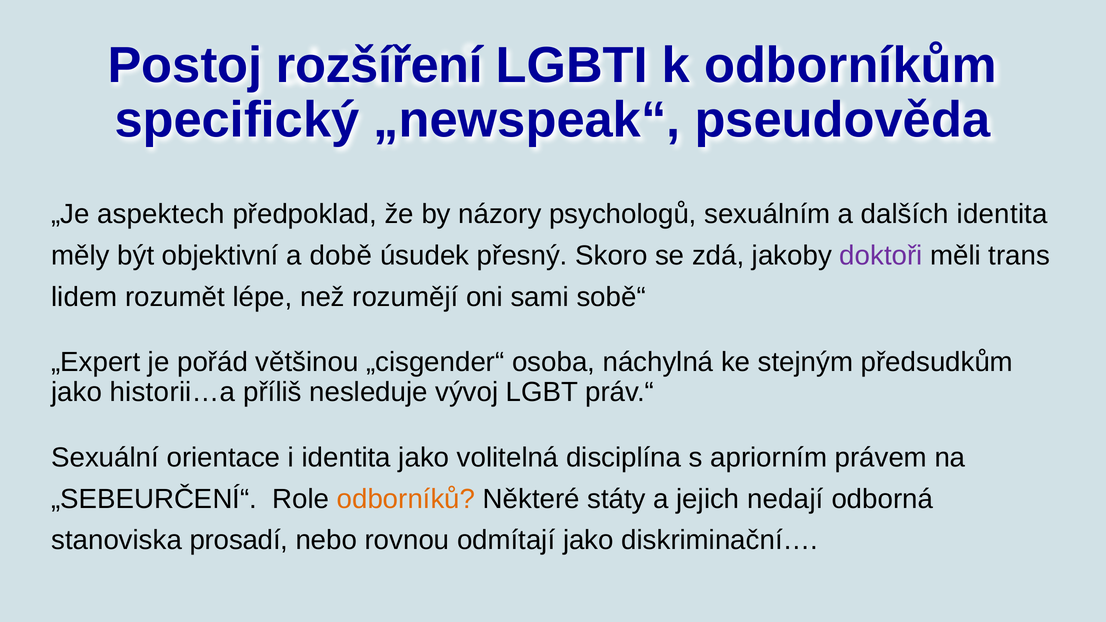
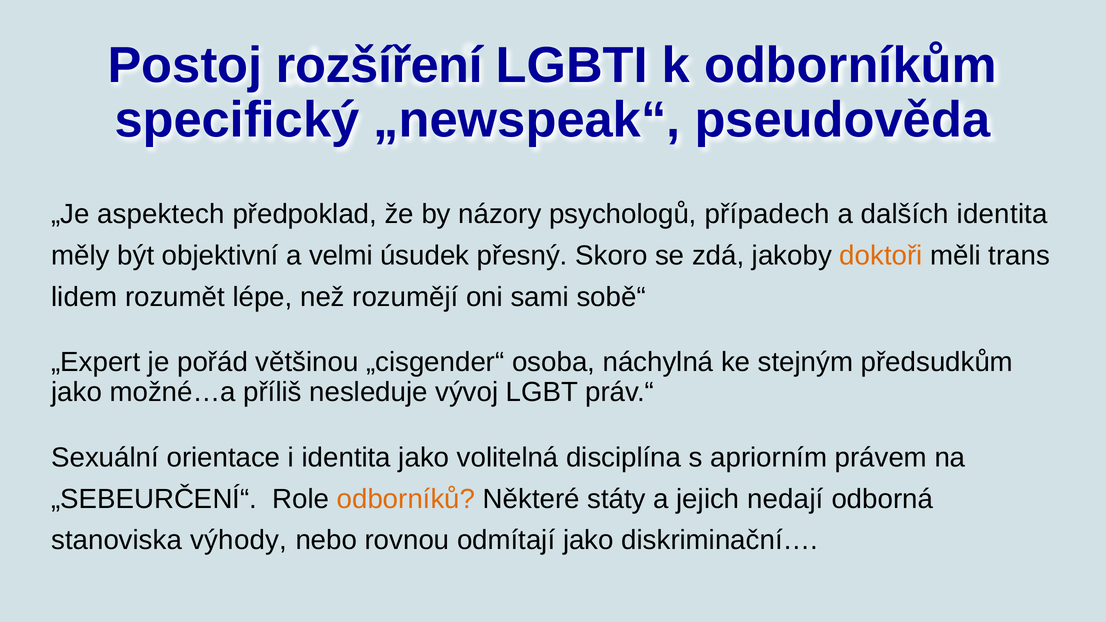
sexuálním: sexuálním -> případech (767, 214)
době: době -> velmi (341, 256)
doktoři colour: purple -> orange (881, 256)
historii…a: historii…a -> možné…a (173, 392)
prosadí: prosadí -> výhody (239, 540)
